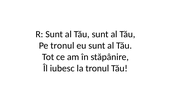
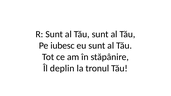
Pe tronul: tronul -> iubesc (63, 46)
iubesc: iubesc -> deplin (62, 68)
